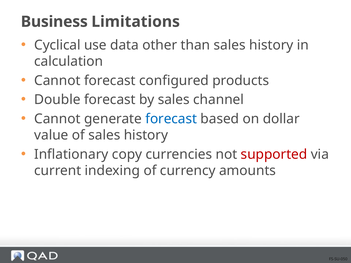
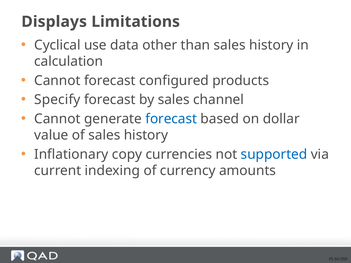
Business: Business -> Displays (54, 22)
Double: Double -> Specify (57, 100)
supported colour: red -> blue (274, 154)
